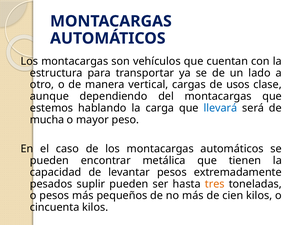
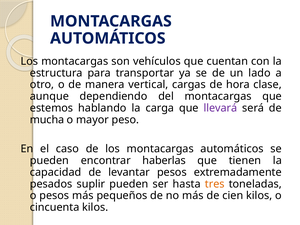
usos: usos -> hora (238, 85)
llevará colour: blue -> purple (220, 108)
metálica: metálica -> haberlas (164, 161)
